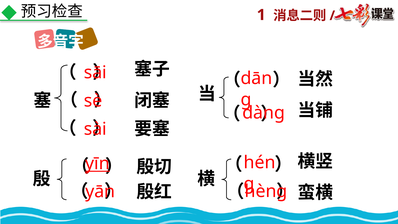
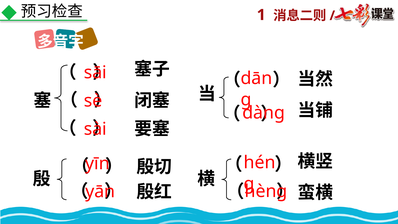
yīn underline: present -> none (97, 164)
